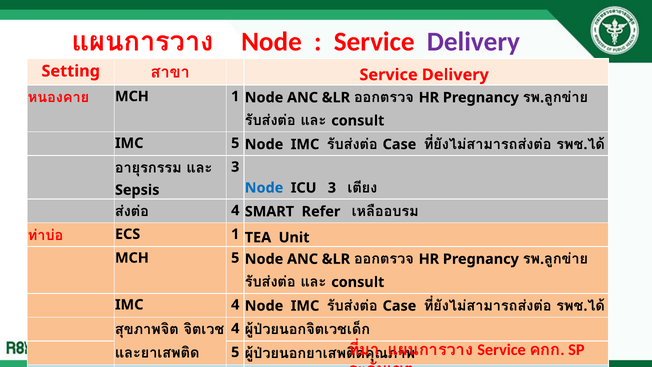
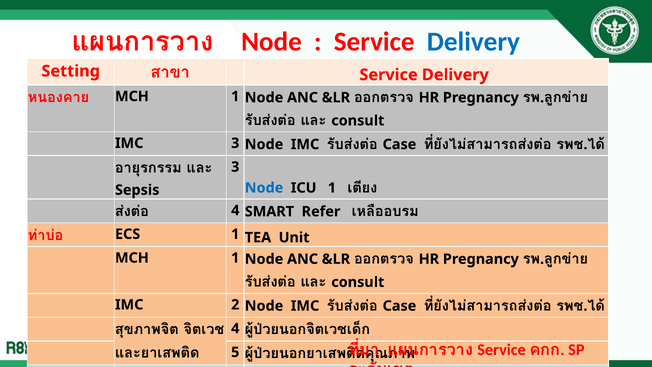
Delivery colour: purple -> blue (473, 42)
5: 5 -> 3 (235, 143)
ICU 3: 3 -> 1 (332, 188)
5: 5 -> 1 (235, 258)
IMC 4: 4 -> 2 (235, 305)
